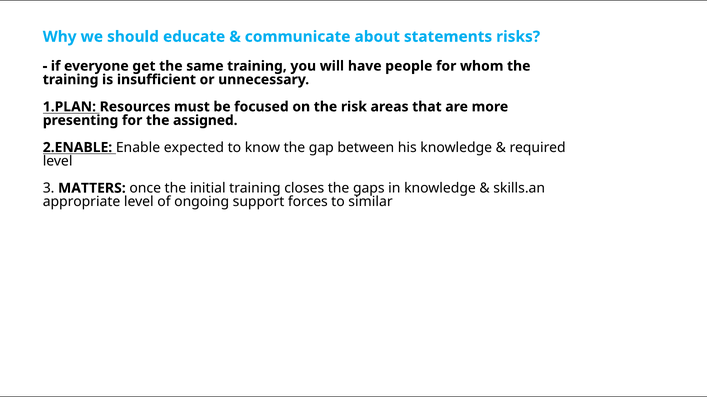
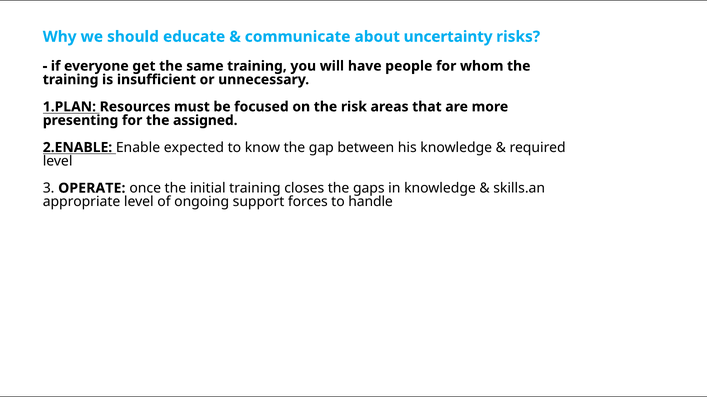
statements: statements -> uncertainty (448, 37)
MATTERS: MATTERS -> OPERATE (92, 188)
similar: similar -> handle (371, 202)
